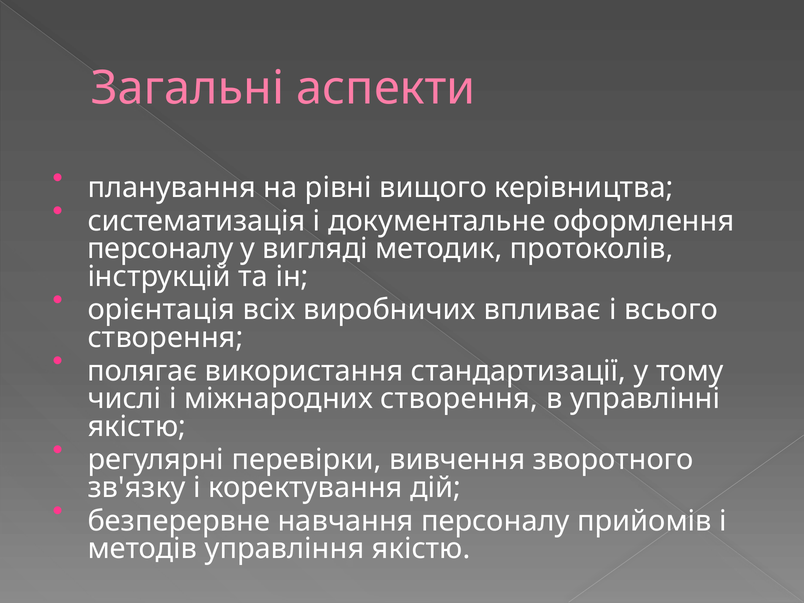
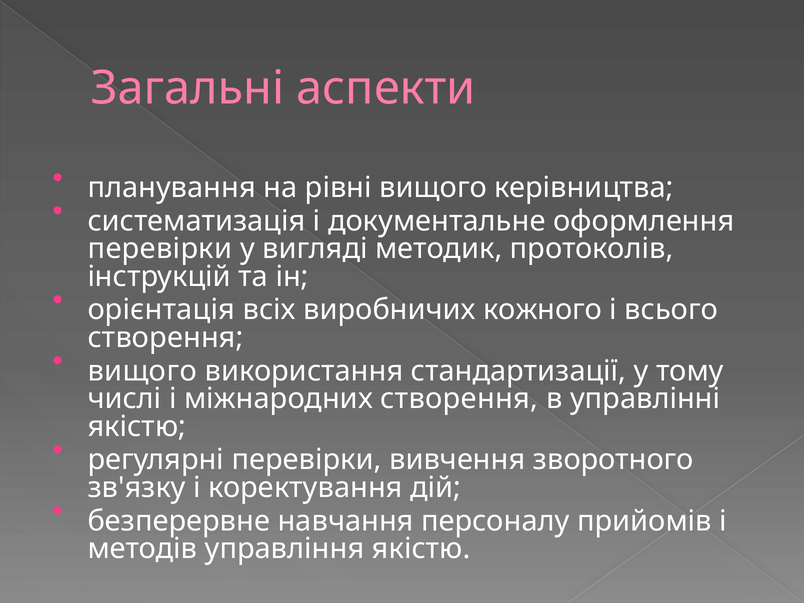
персоналу: персоналу -> перевірки (160, 249)
впливає: впливає -> кожного (543, 310)
полягає: полягає -> вищого (142, 371)
